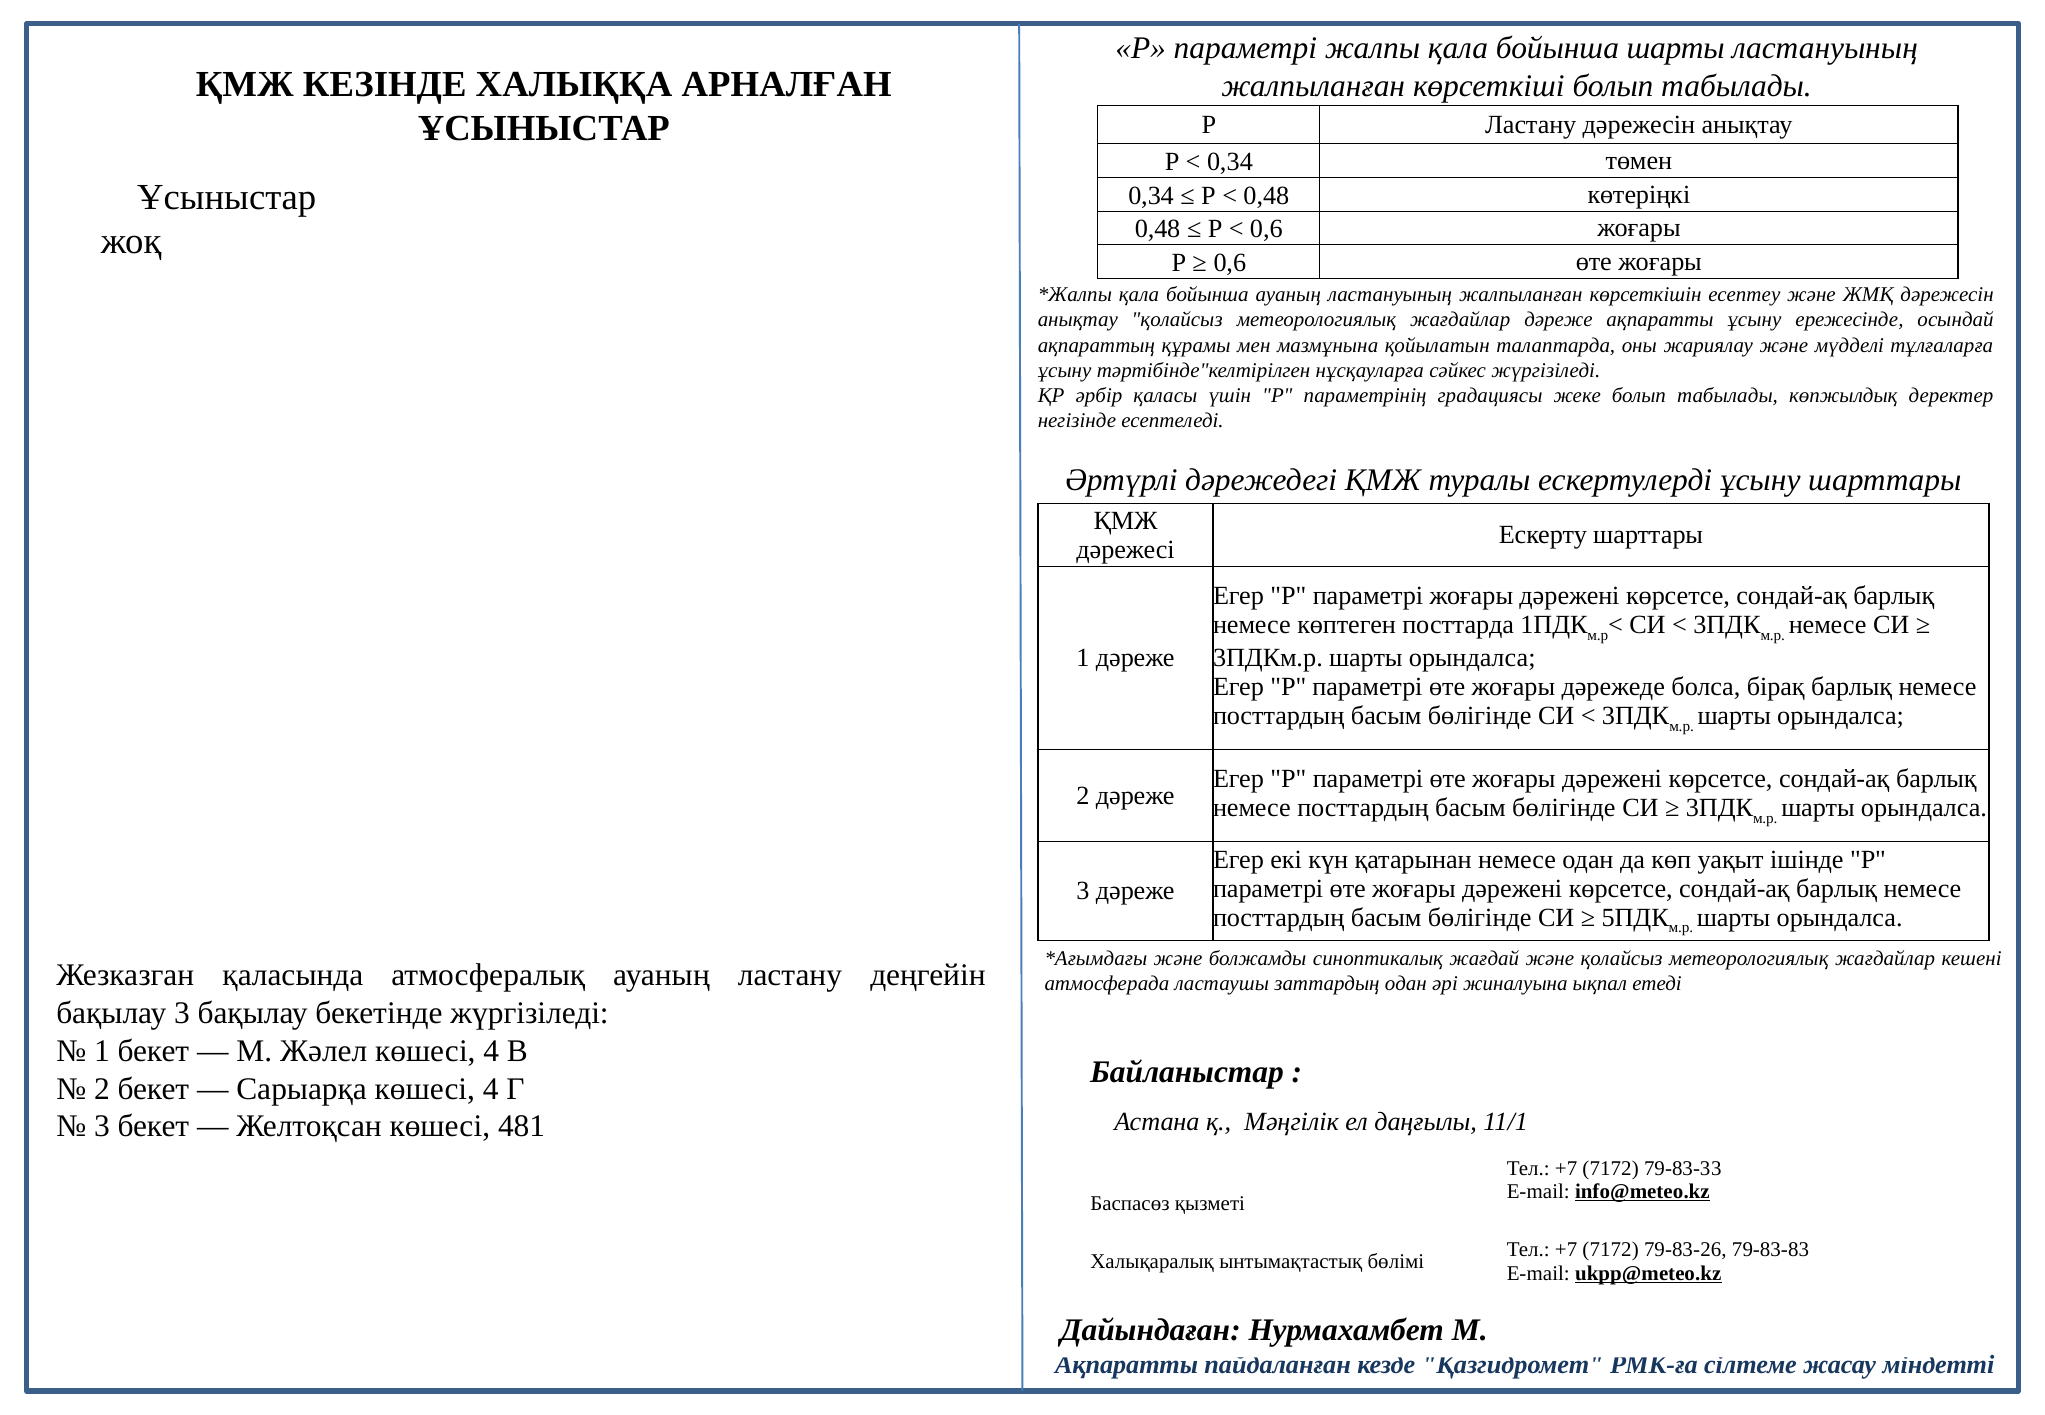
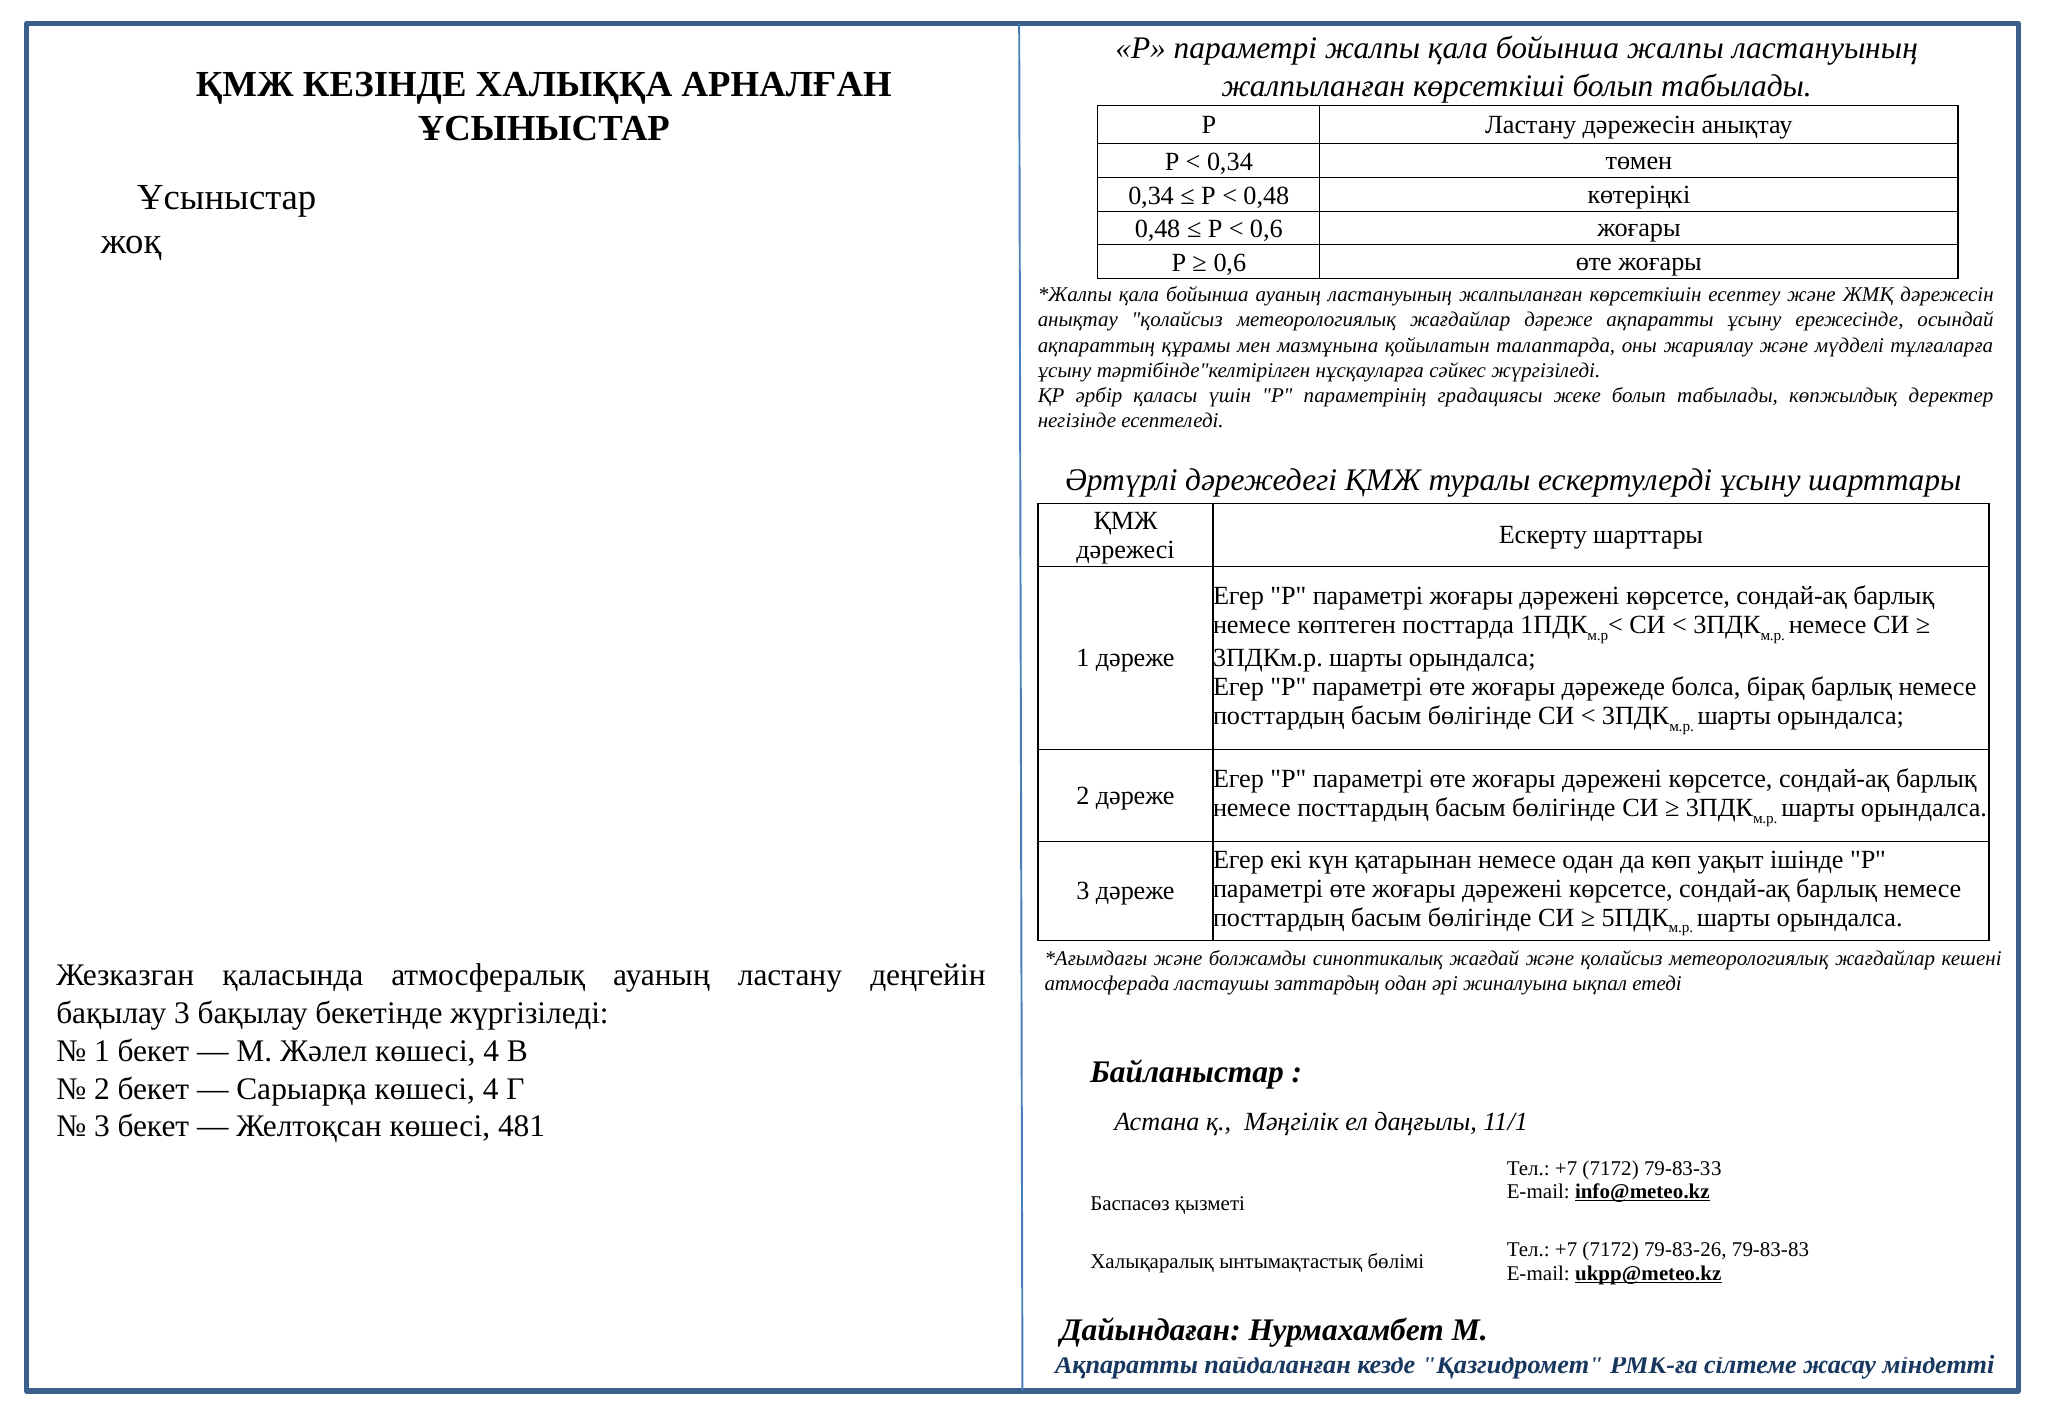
бойынша шарты: шарты -> жалпы (1675, 48)
